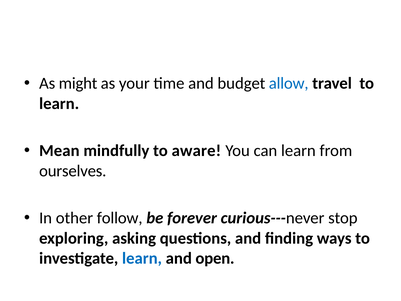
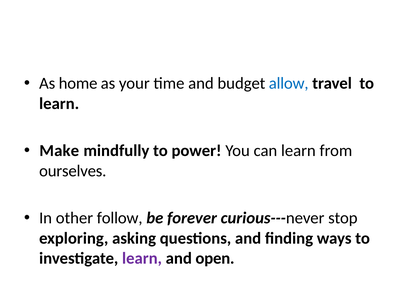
might: might -> home (78, 83)
Mean: Mean -> Make (59, 151)
aware: aware -> power (196, 151)
learn colour: blue -> purple (142, 258)
